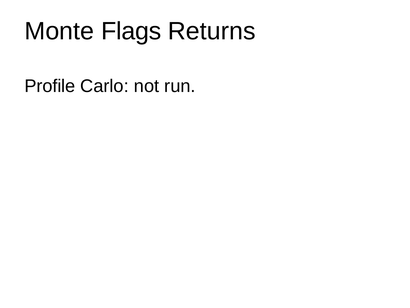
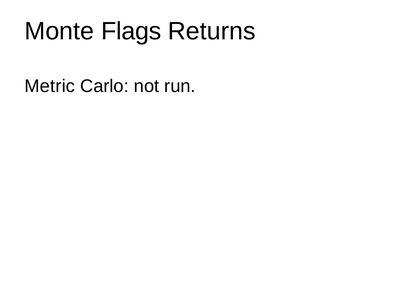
Profile: Profile -> Metric (50, 86)
